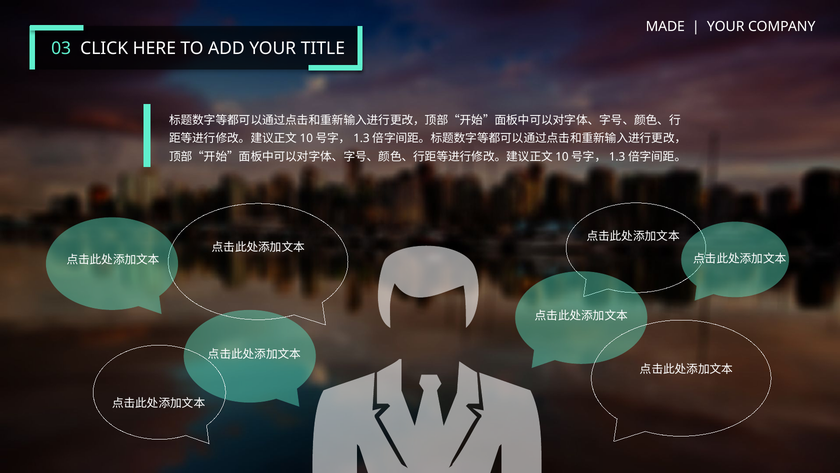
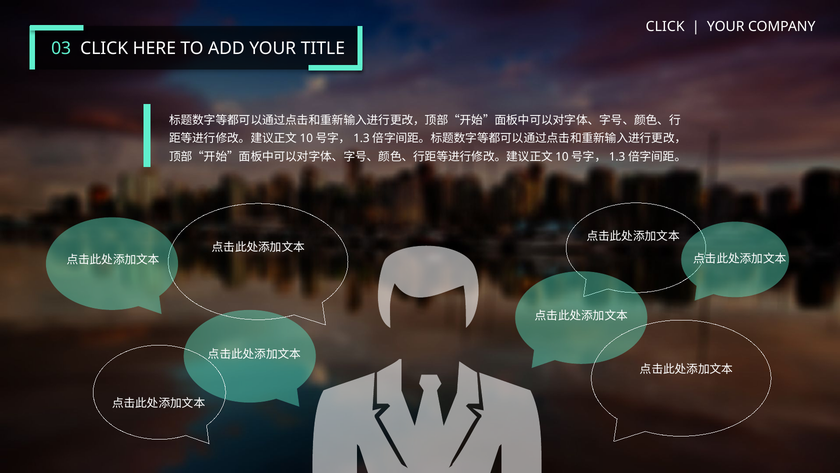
MADE: MADE -> CLICK (665, 26)
